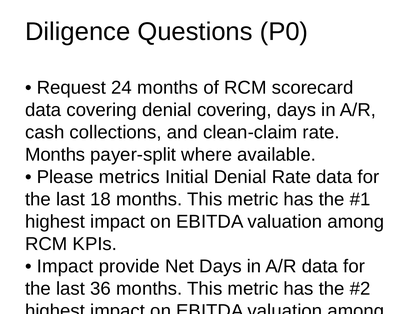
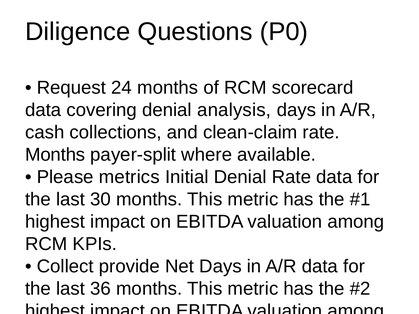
denial covering: covering -> analysis (234, 110)
18: 18 -> 30 (101, 200)
Impact: Impact -> Collect (65, 267)
